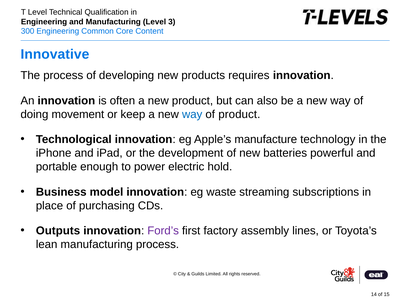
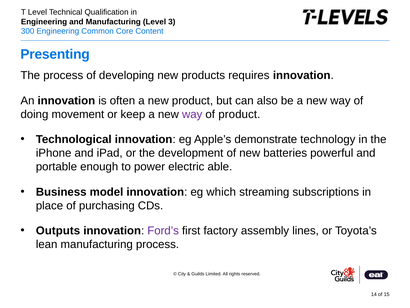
Innovative: Innovative -> Presenting (55, 54)
way colour: blue -> purple (192, 114)
manufacture: manufacture -> demonstrate (266, 139)
hold: hold -> able (220, 167)
waste: waste -> which (221, 192)
